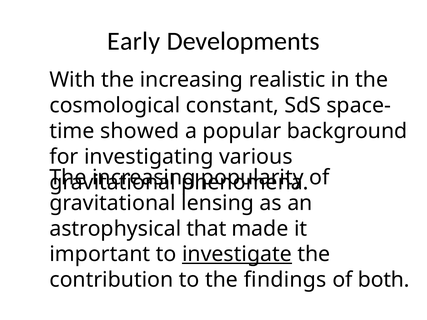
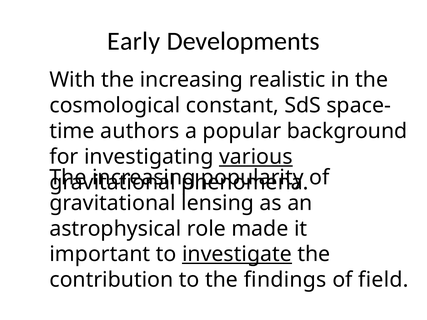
showed: showed -> authors (140, 131)
various underline: none -> present (256, 157)
that: that -> role (206, 229)
both: both -> field (383, 280)
